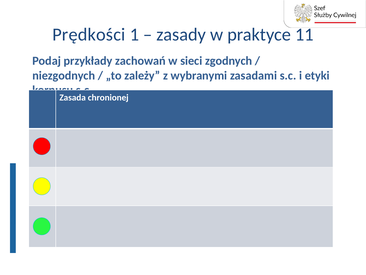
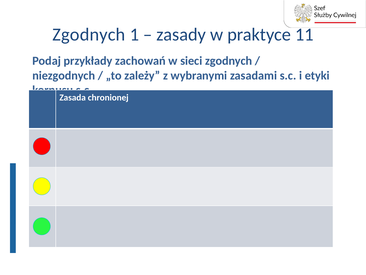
Prędkości: Prędkości -> Zgodnych (89, 34)
